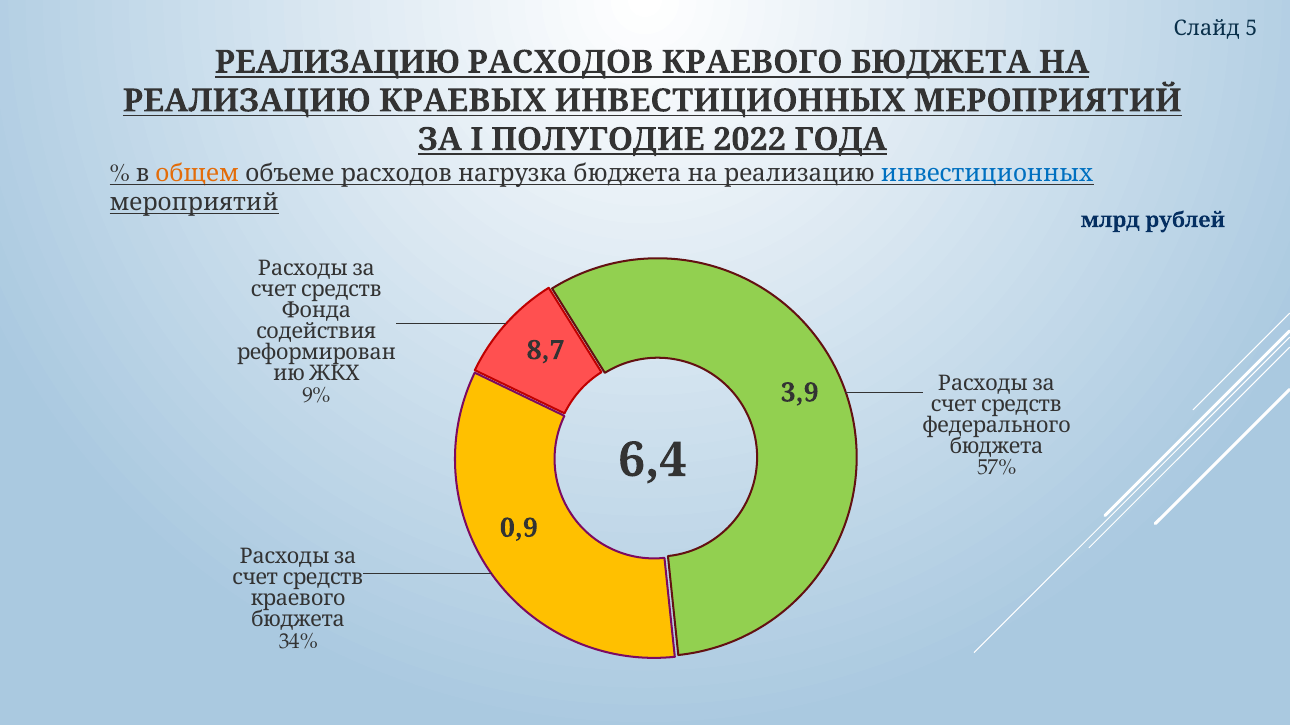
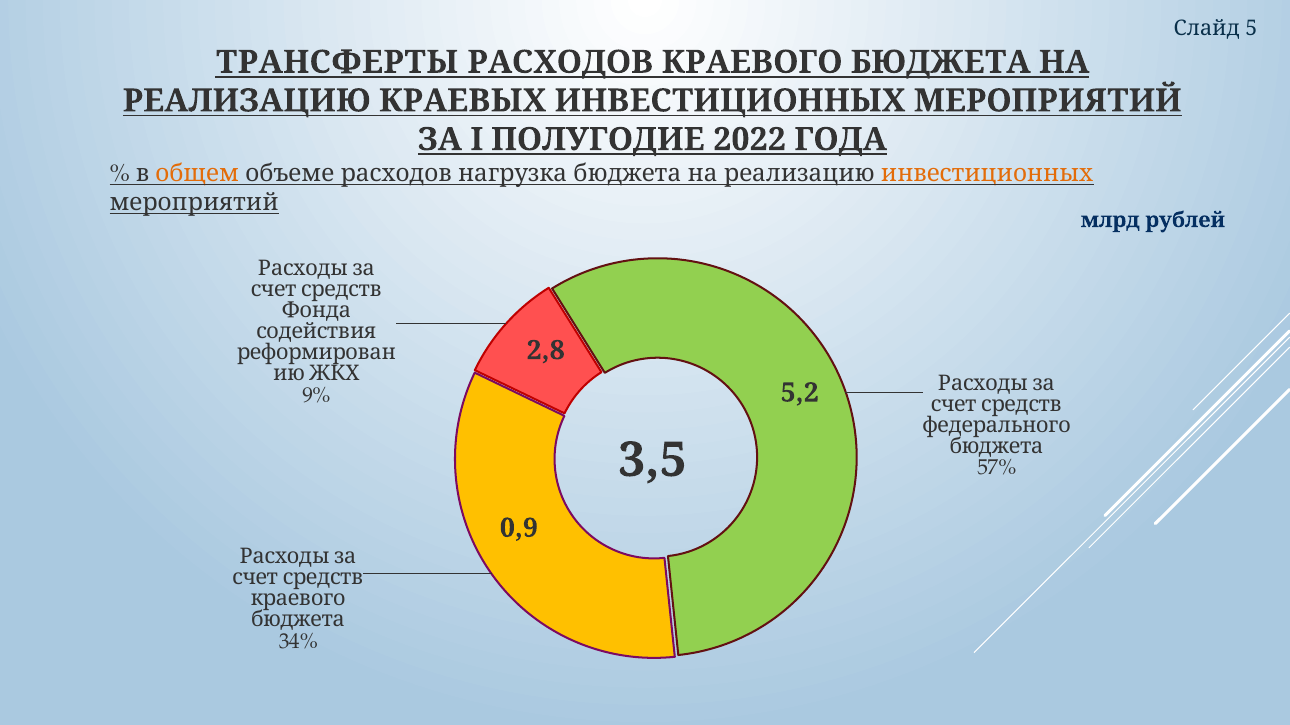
РЕАЛИЗАЦИЮ: РЕАЛИЗАЦИЮ -> ТРАНСФЕРТЫ (337, 62)
инвестиционных colour: blue -> orange (987, 173)
8,7: 8,7 -> 2,8 (546, 351)
3,9: 3,9 -> 5,2 (800, 393)
6,4: 6,4 -> 3,5 (652, 461)
